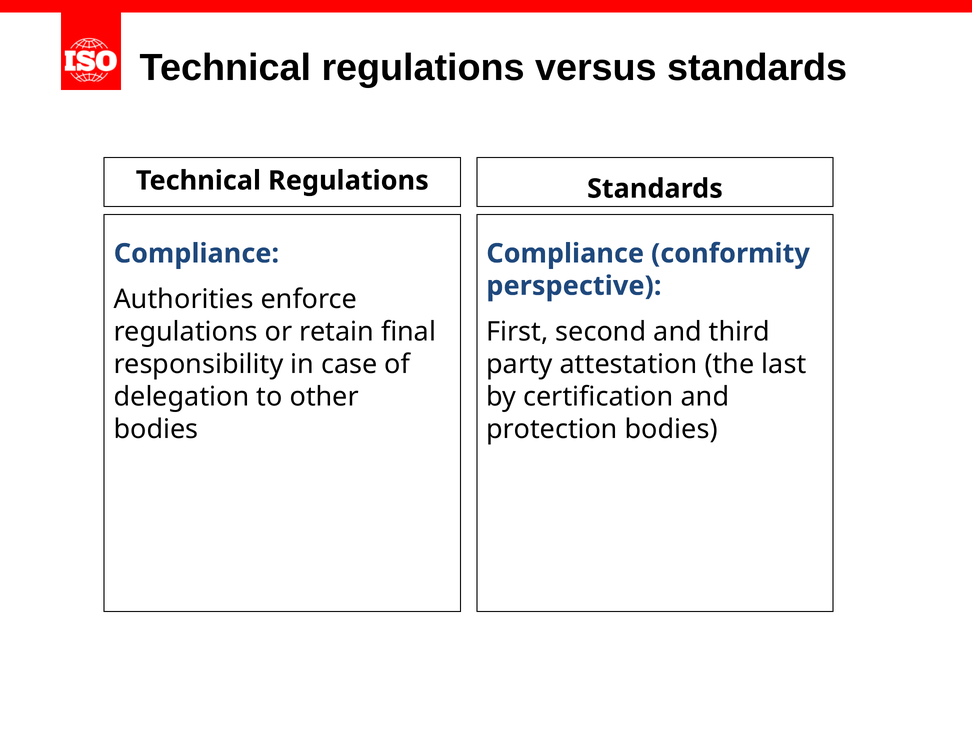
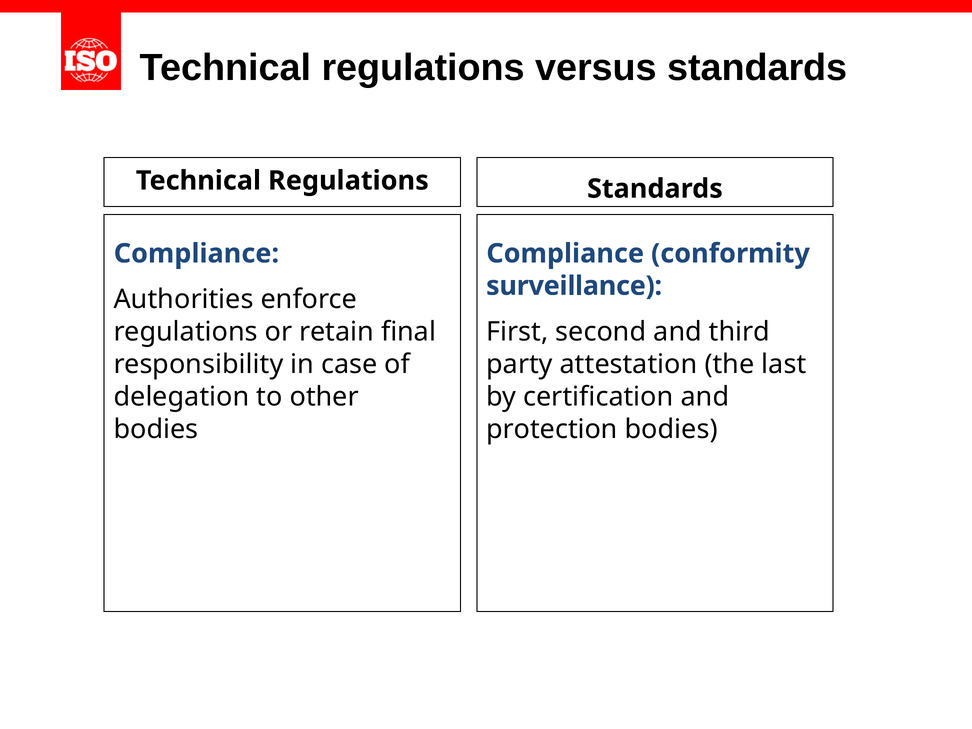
perspective: perspective -> surveillance (574, 286)
